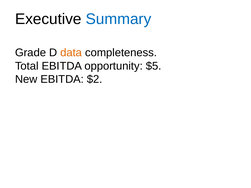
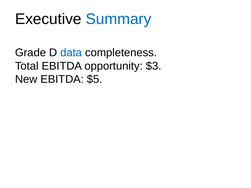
data colour: orange -> blue (71, 53)
$5: $5 -> $3 (154, 66)
$2: $2 -> $5 (95, 79)
